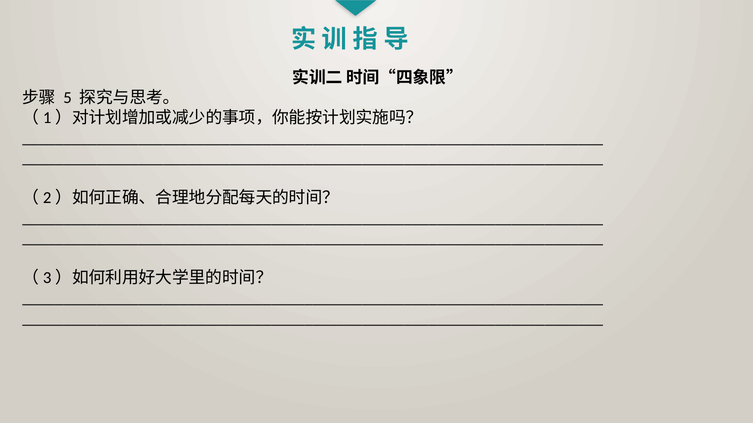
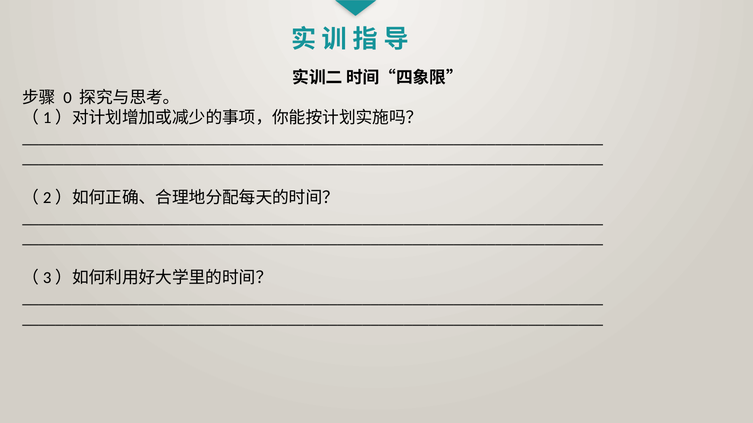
5: 5 -> 0 (68, 98)
